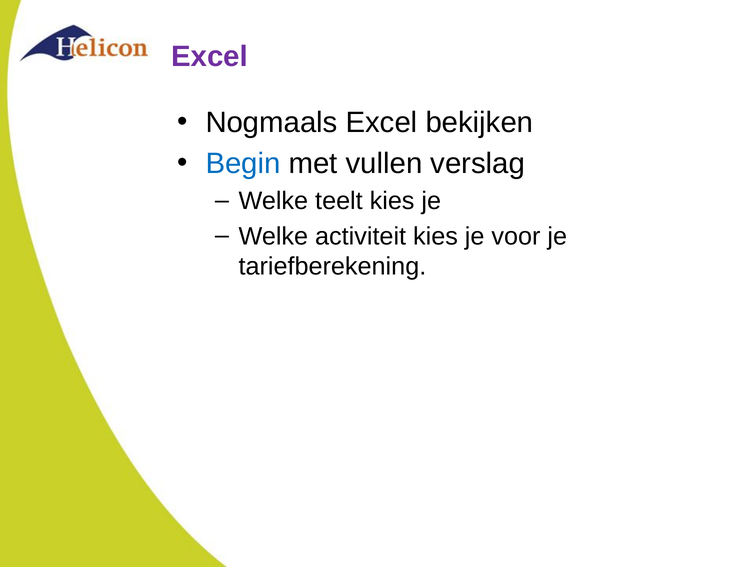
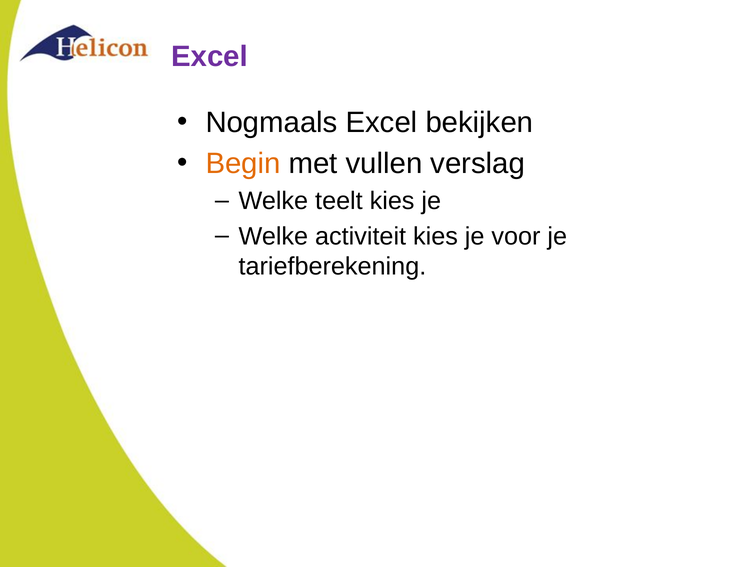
Begin colour: blue -> orange (243, 164)
